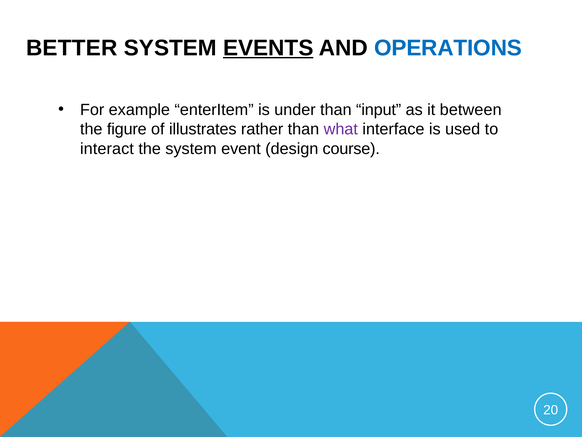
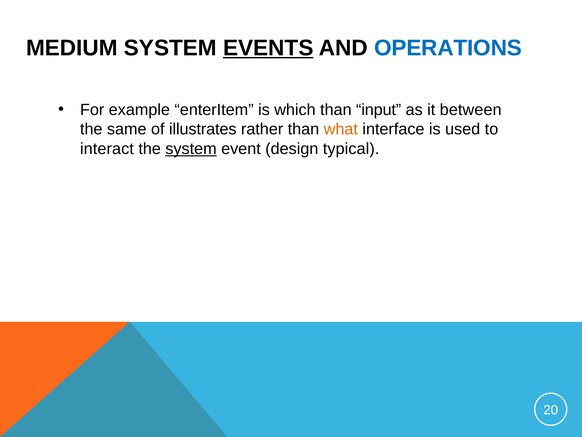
BETTER: BETTER -> MEDIUM (72, 48)
under: under -> which (295, 110)
figure: figure -> same (127, 129)
what colour: purple -> orange (341, 129)
system underline: none -> present (191, 149)
course: course -> typical (351, 149)
